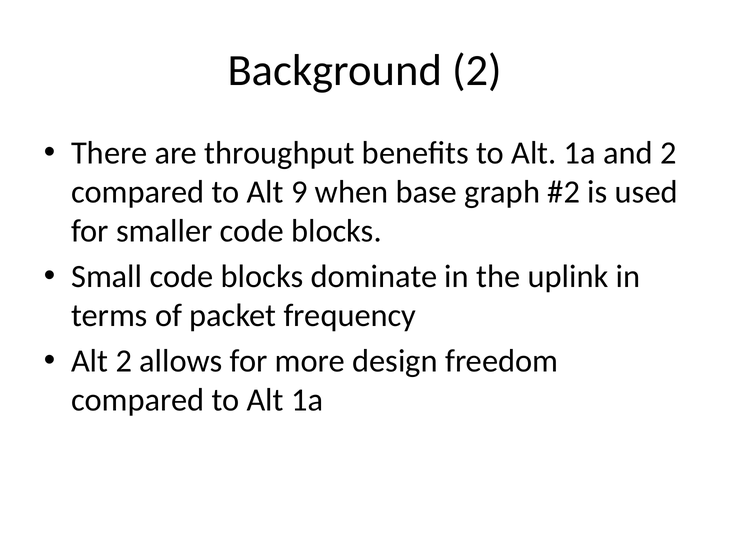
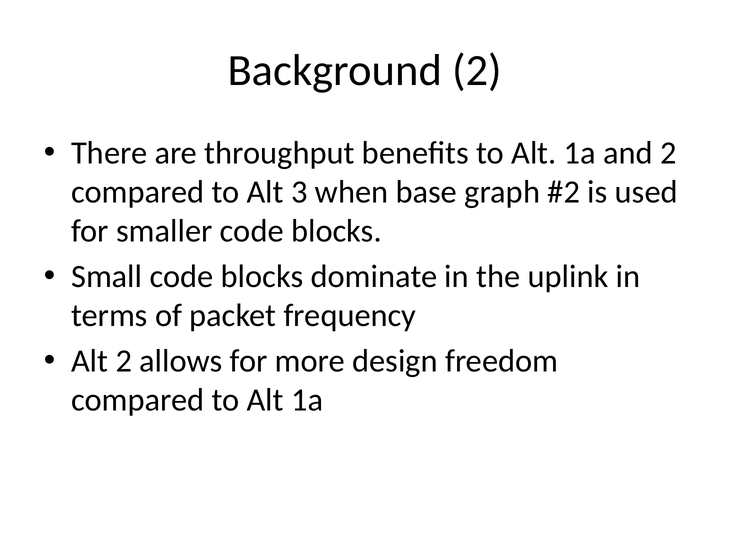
9: 9 -> 3 (299, 192)
